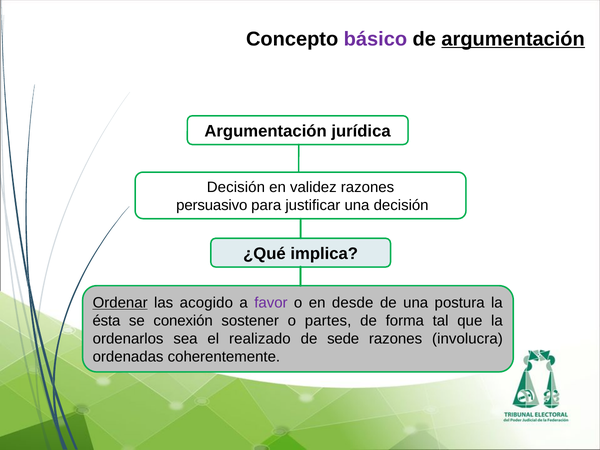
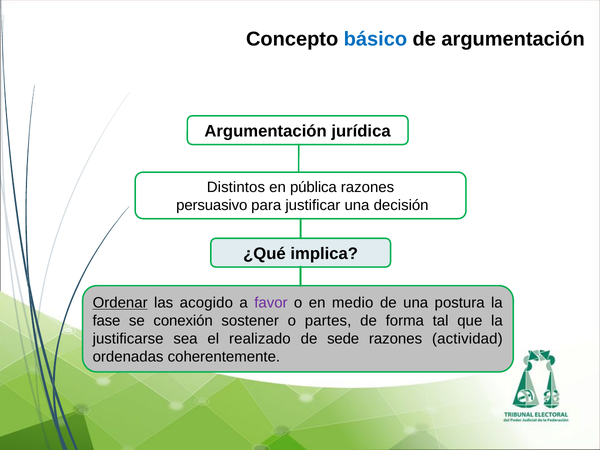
básico colour: purple -> blue (375, 39)
argumentación underline: present -> none (513, 39)
Decisión: Decisión -> Distintos (236, 187)
validez: validez -> pública (313, 187)
desde: desde -> medio (353, 303)
ésta: ésta -> fase (106, 321)
ordenarlos: ordenarlos -> justificarse (128, 339)
involucra: involucra -> actividad (467, 339)
